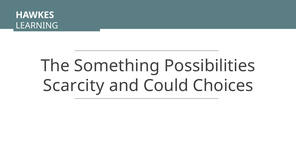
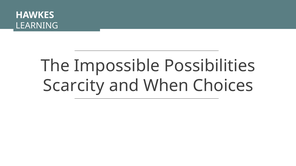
Something: Something -> Impossible (117, 66)
Could: Could -> When (166, 86)
